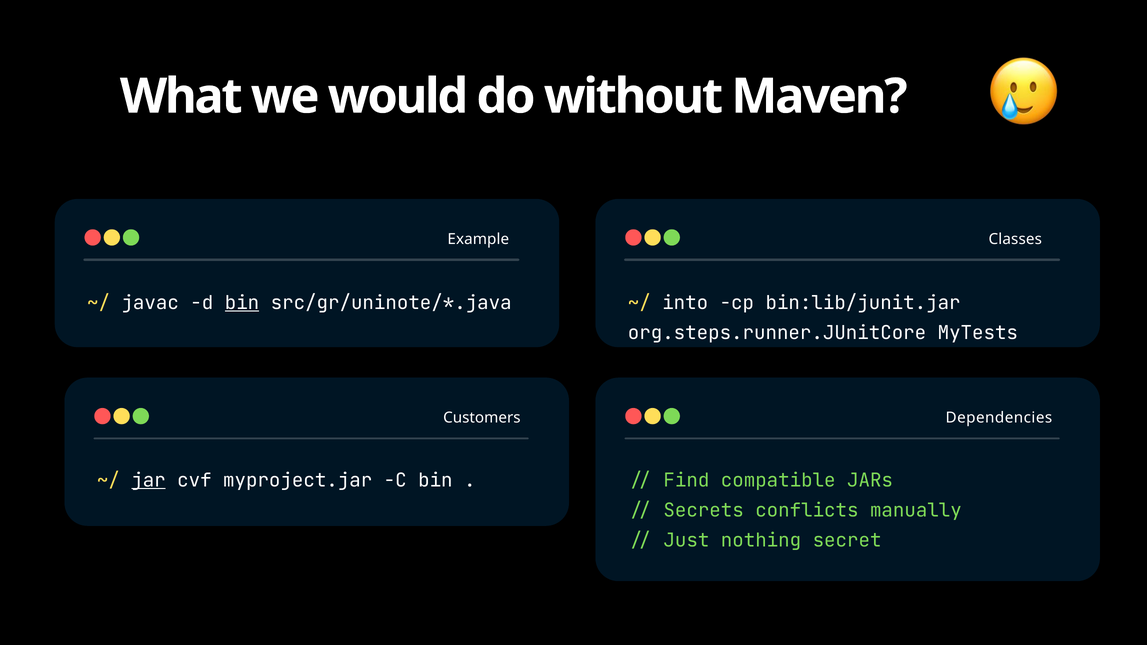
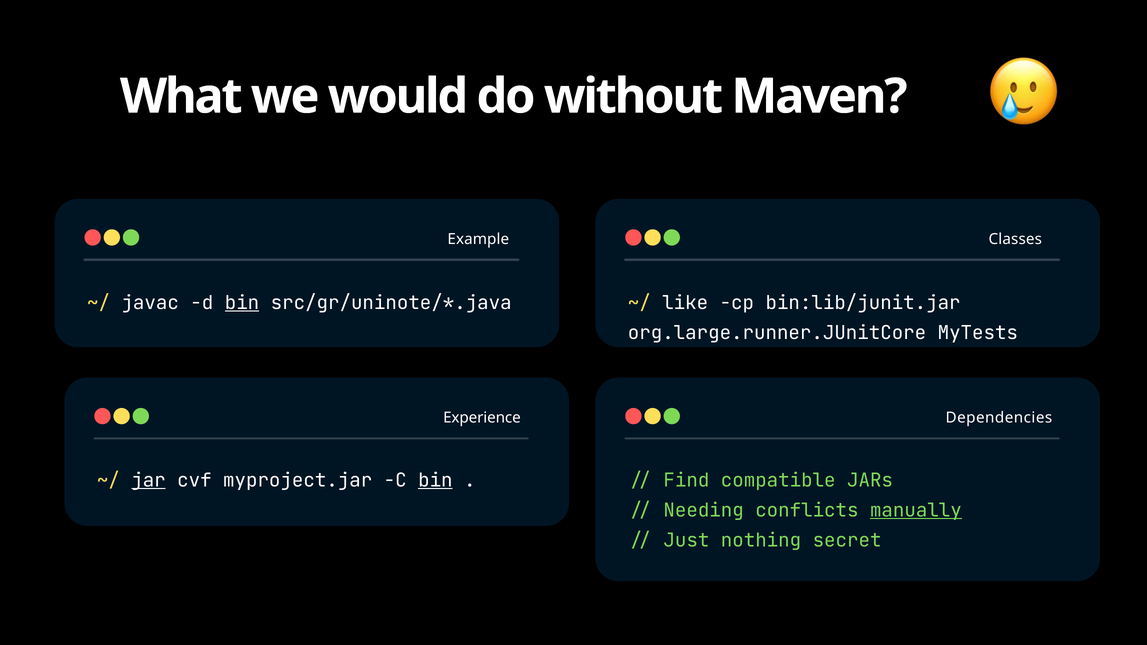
into: into -> like (685, 303)
org.steps.runner.JUnitCore: org.steps.runner.JUnitCore -> org.large.runner.JUnitCore (777, 333)
Customers: Customers -> Experience (482, 418)
bin underline: none -> present (435, 480)
Secrets: Secrets -> Needing (704, 511)
manually underline: none -> present (916, 511)
